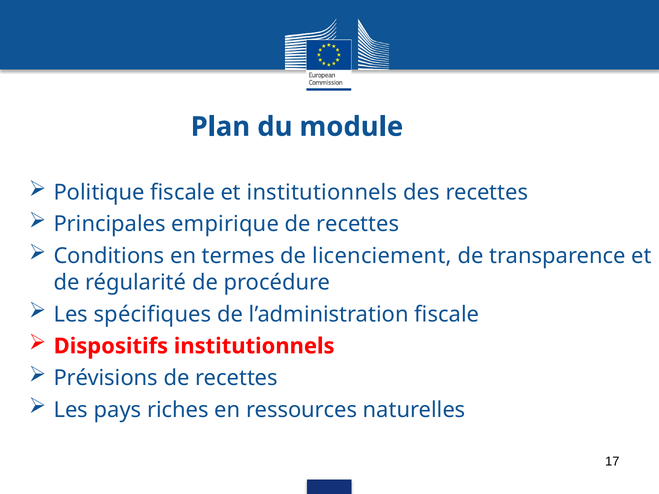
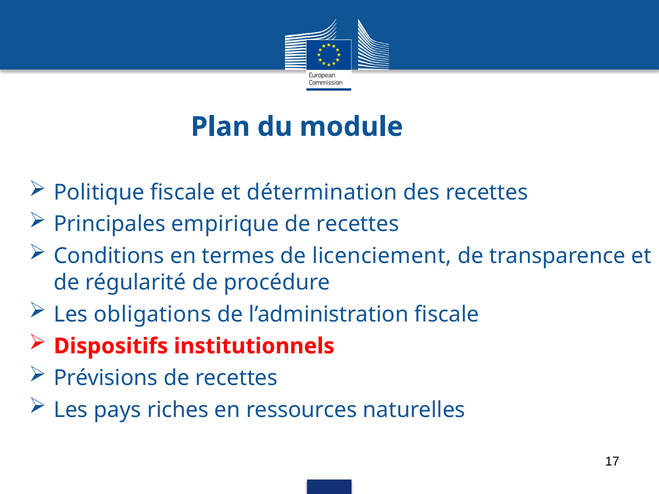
et institutionnels: institutionnels -> détermination (322, 192)
spécifiques: spécifiques -> obligations (153, 314)
